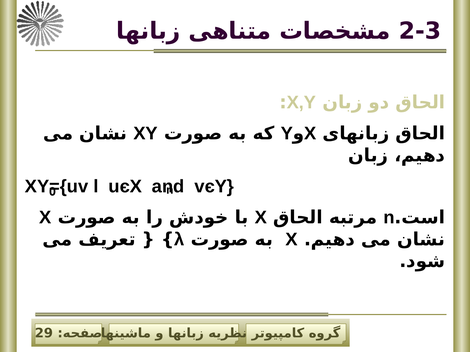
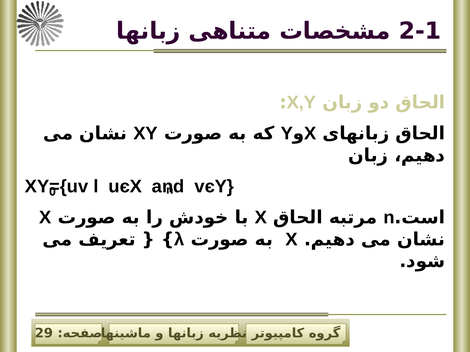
2-3: 2-3 -> 2-1 (420, 31)
